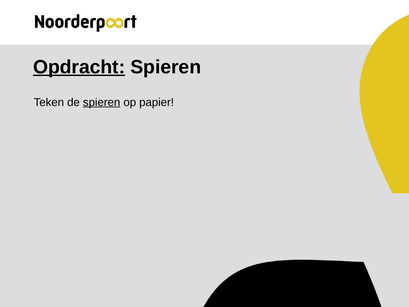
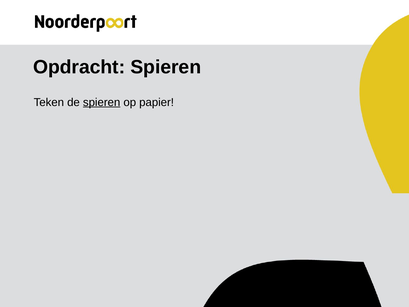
Opdracht underline: present -> none (79, 67)
